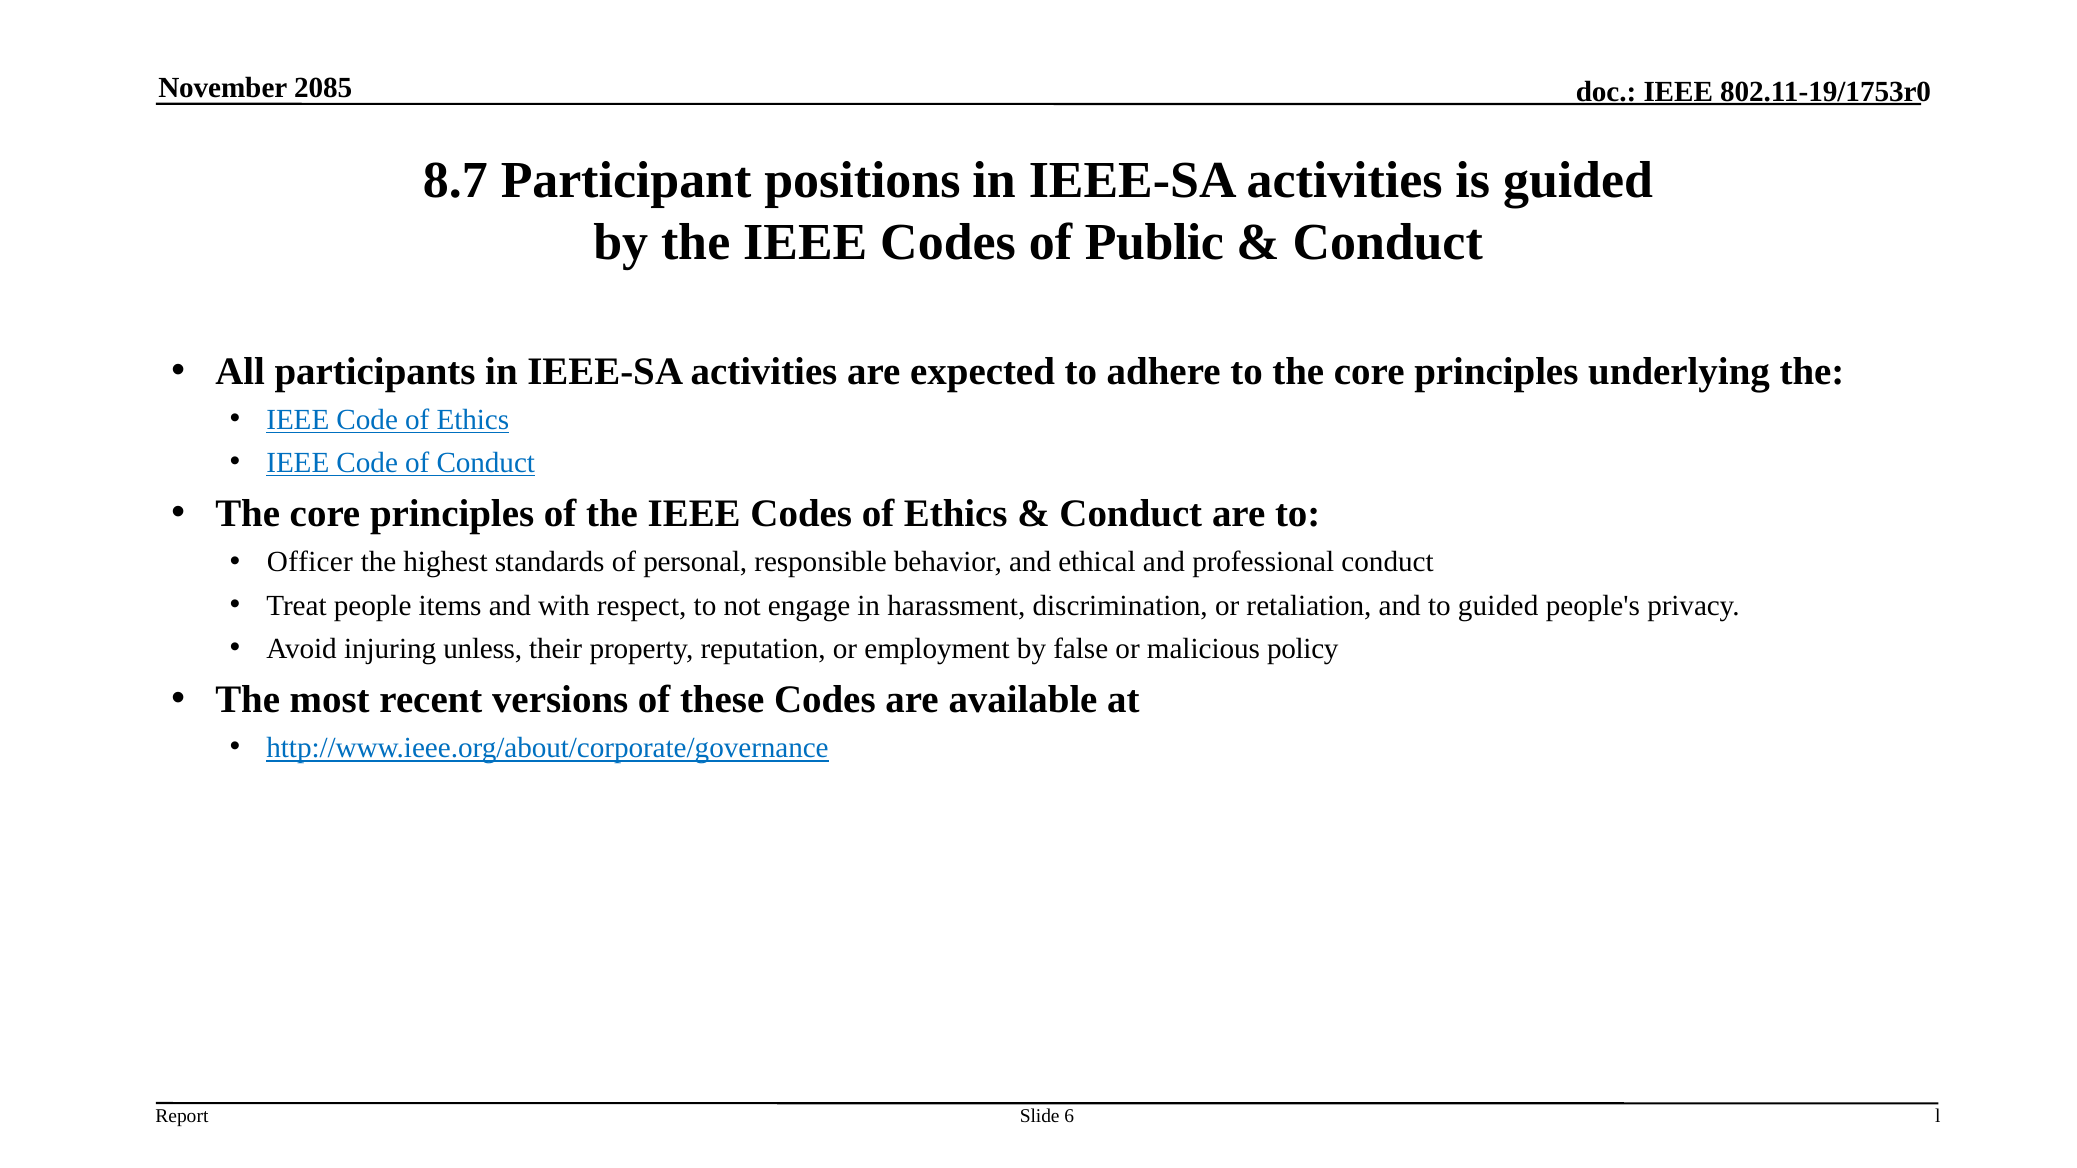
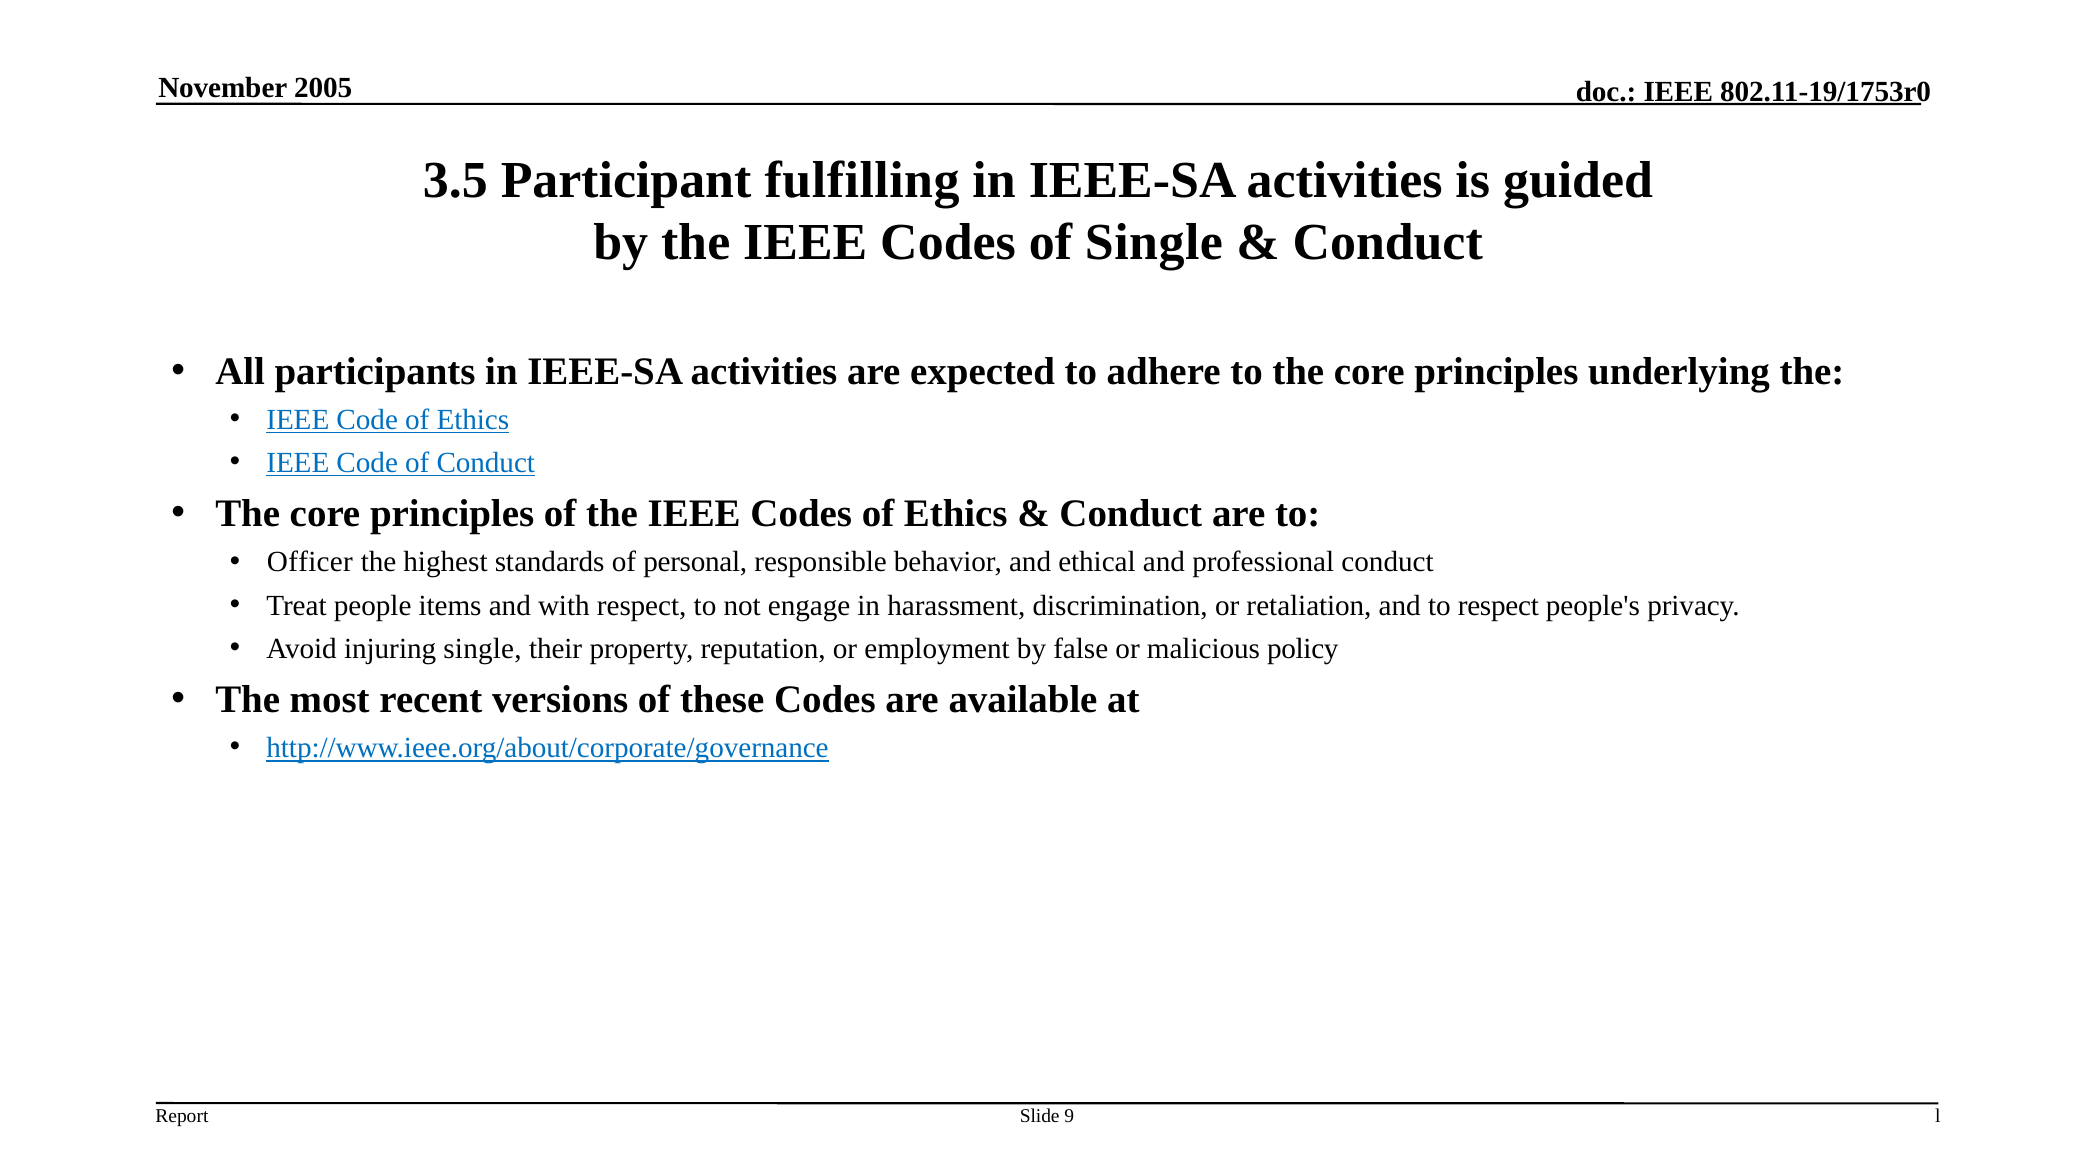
2085: 2085 -> 2005 (323, 88)
8.7: 8.7 -> 3.5 (455, 180)
positions: positions -> fulfilling (862, 180)
of Public: Public -> Single (1154, 242)
to guided: guided -> respect (1498, 606)
injuring unless: unless -> single (483, 649)
6: 6 -> 9 (1069, 1116)
